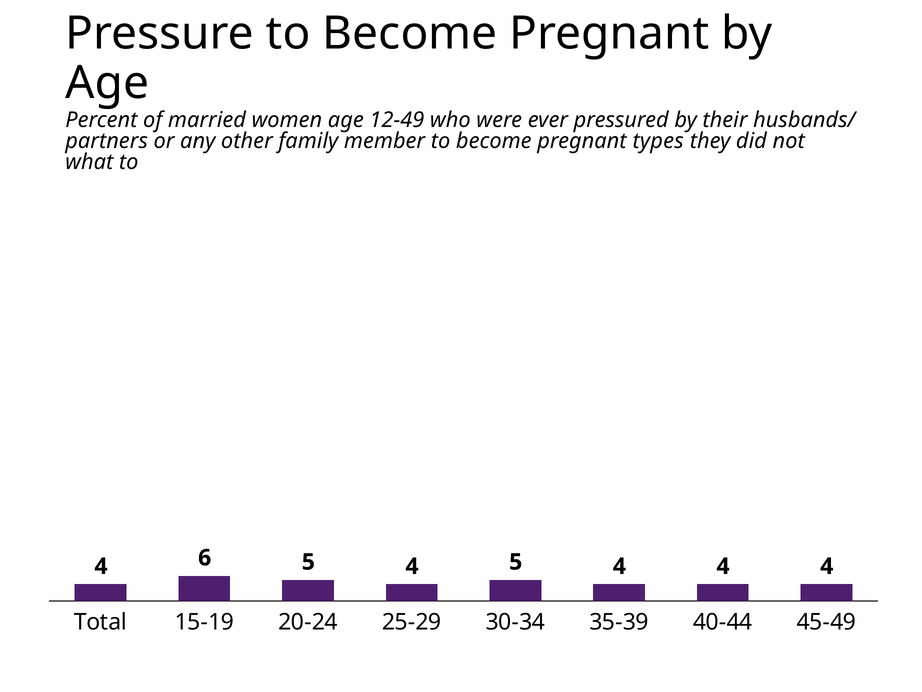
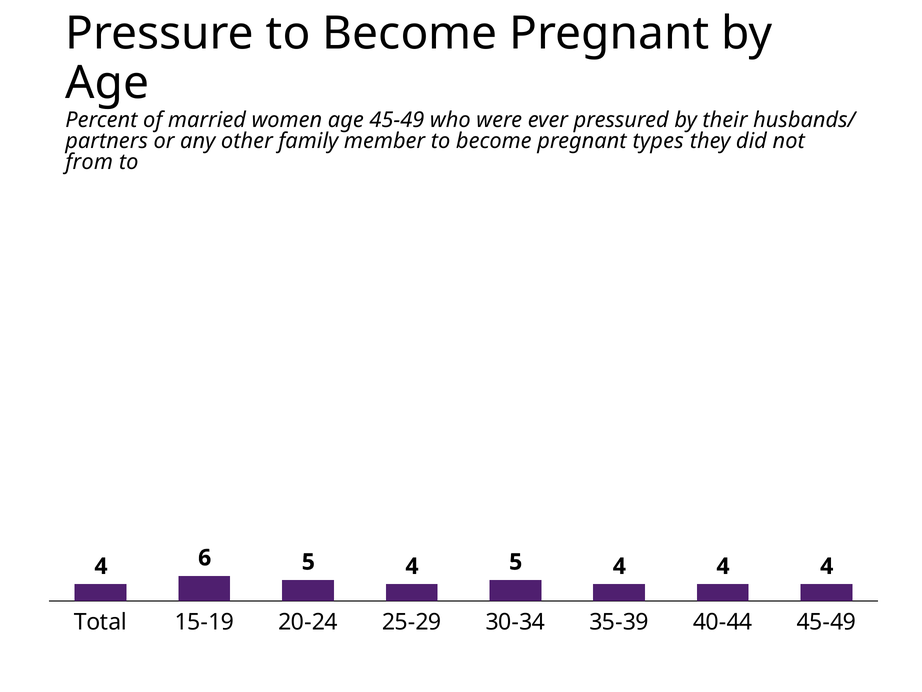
age 12-49: 12-49 -> 45-49 (397, 120)
what: what -> from (89, 162)
